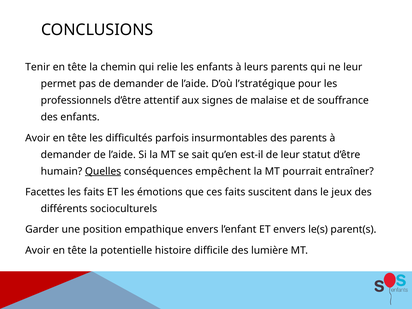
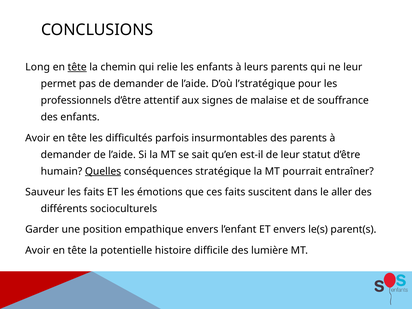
Tenir: Tenir -> Long (38, 67)
tête underline: none -> present (77, 67)
empêchent: empêchent -> stratégique (223, 171)
Facettes: Facettes -> Sauveur (45, 192)
jeux: jeux -> aller (342, 192)
